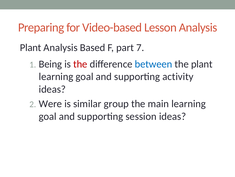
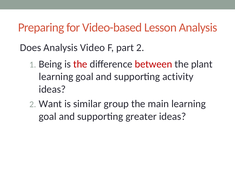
Plant: Plant -> Does (31, 47)
Based: Based -> Video (93, 47)
part 7: 7 -> 2 (140, 47)
between colour: blue -> red (154, 64)
Were: Were -> Want (50, 103)
session: session -> greater (141, 116)
